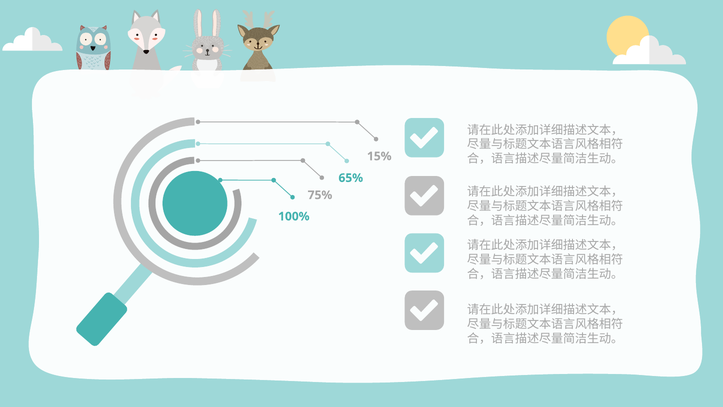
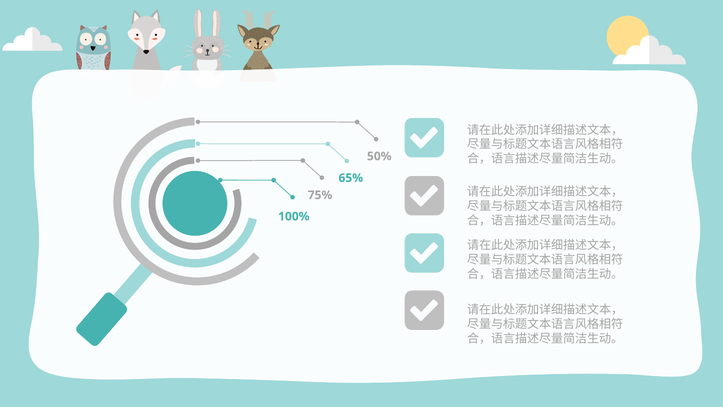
15%: 15% -> 50% (379, 156)
